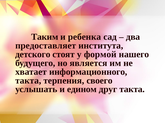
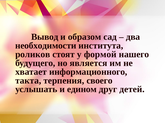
Таким: Таким -> Вывод (45, 37)
ребенка: ребенка -> образом (85, 37)
предоставляет: предоставляет -> необходимости (46, 46)
детского: детского -> роликов (33, 55)
друг такта: такта -> детей (132, 90)
